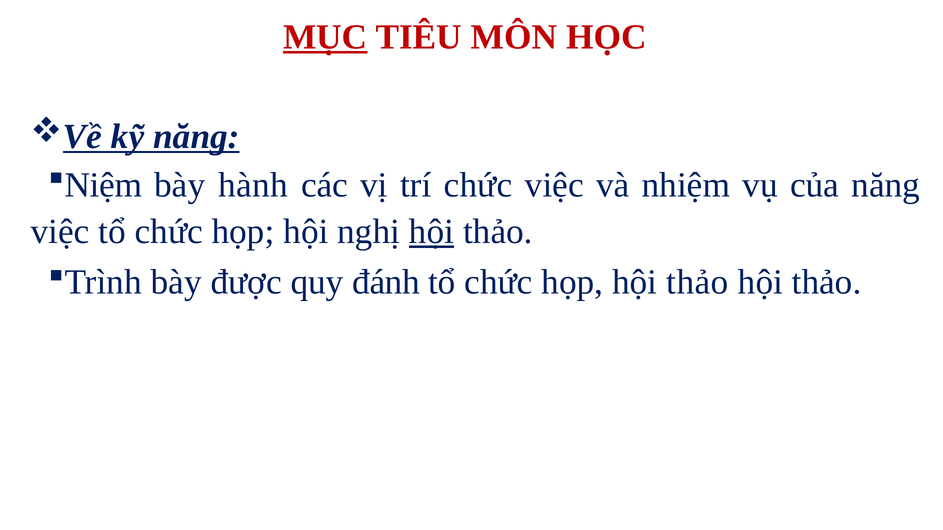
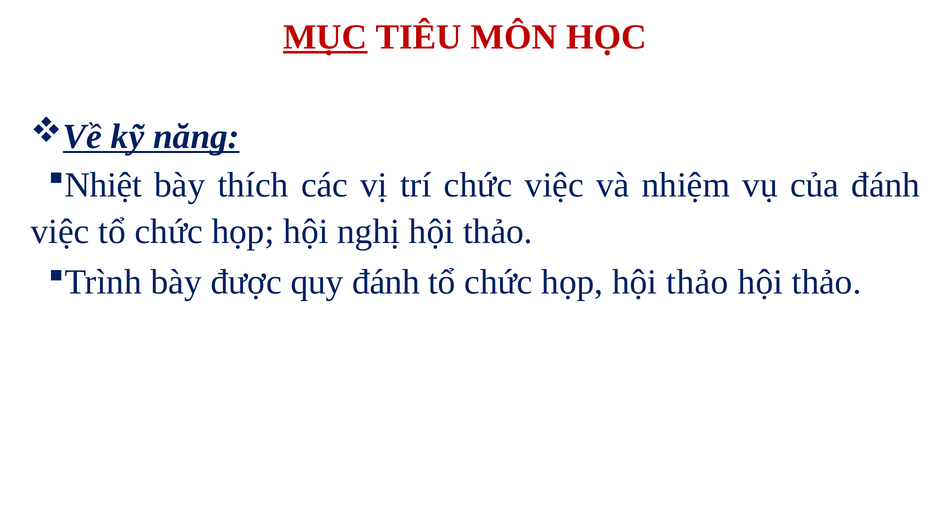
Niệm: Niệm -> Nhiệt (103, 185)
hành: hành -> thích (253, 185)
của năng: năng -> đánh (886, 185)
hội underline: present -> none (432, 232)
